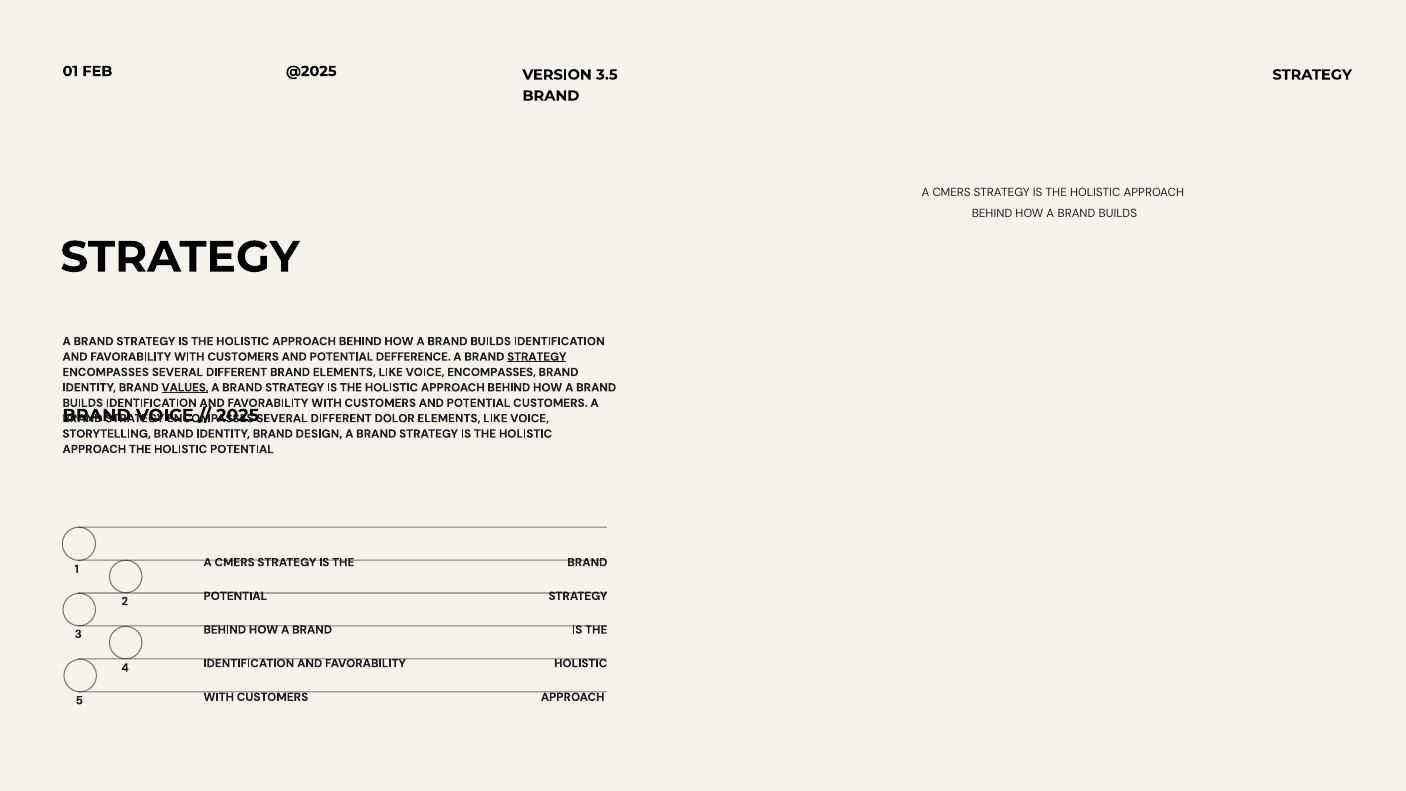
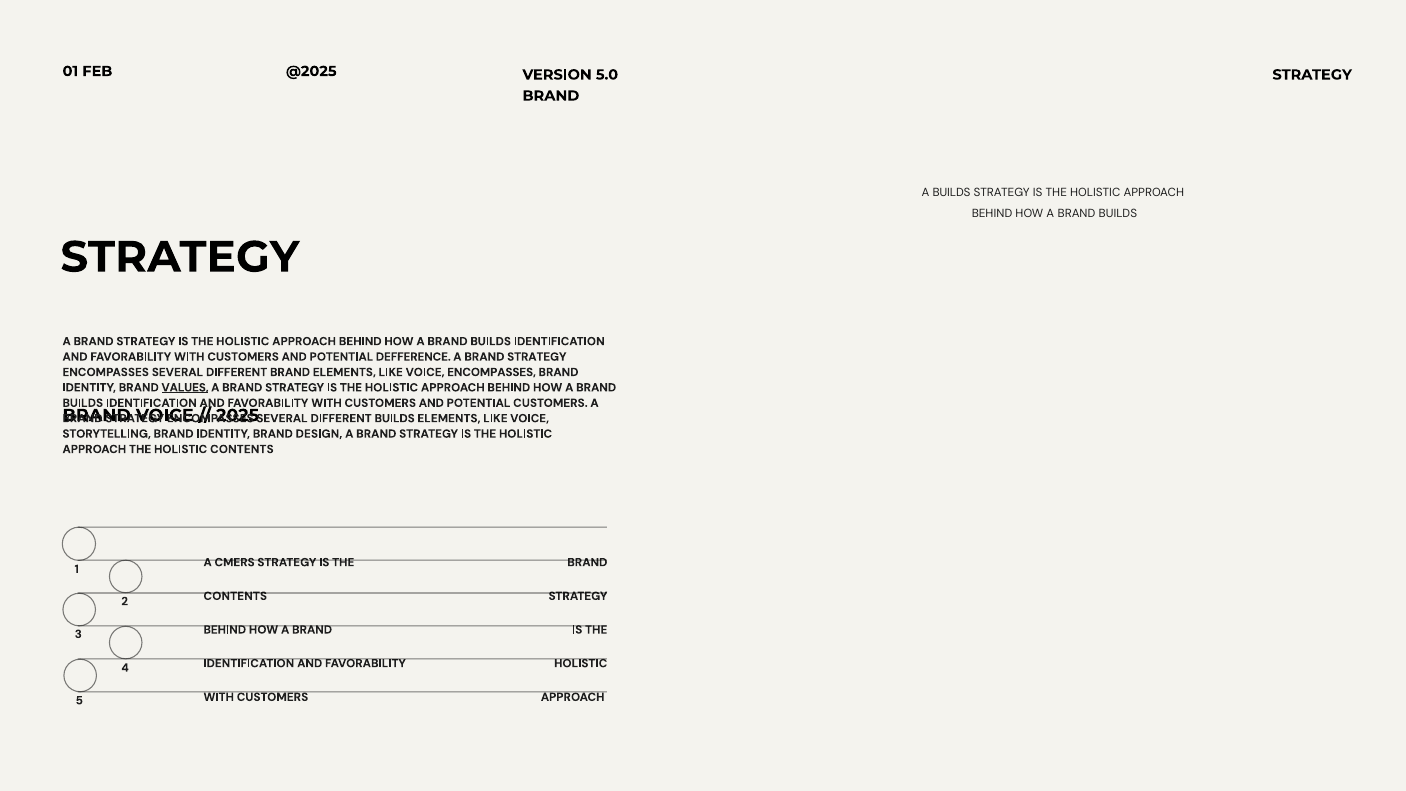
3.5: 3.5 -> 5.0 (607, 75)
CMERS: CMERS -> BUILDS (952, 192)
STRATEGY underline: present -> none (537, 357)
DIFFERENT DOLOR: DOLOR -> BUILDS (395, 418)
HOLISTIC POTENTIAL: POTENTIAL -> CONTENTS (242, 449)
POTENTIAL: POTENTIAL -> CONTENTS (235, 596)
